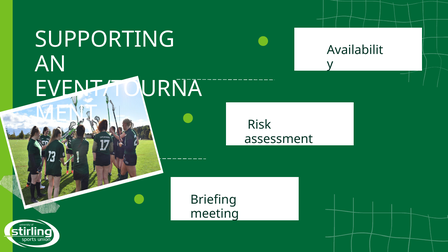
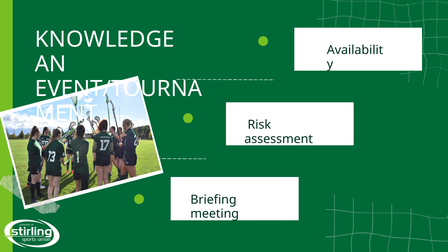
SUPPORTING: SUPPORTING -> KNOWLEDGE (105, 39)
